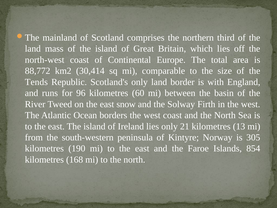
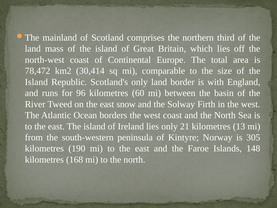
88,772: 88,772 -> 78,472 (38, 71)
Tends: Tends -> Island (36, 82)
854: 854 -> 148 (253, 148)
